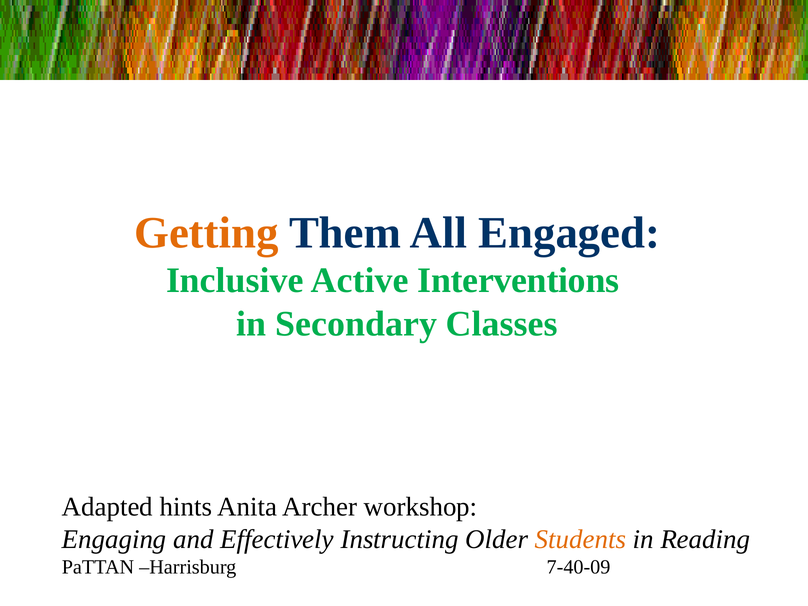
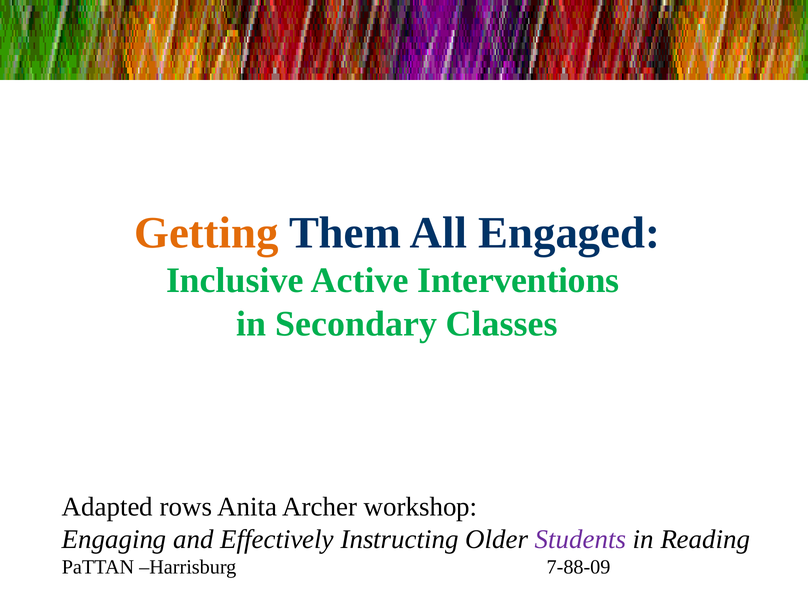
hints: hints -> rows (186, 507)
Students colour: orange -> purple (580, 539)
7-40-09: 7-40-09 -> 7-88-09 (579, 567)
